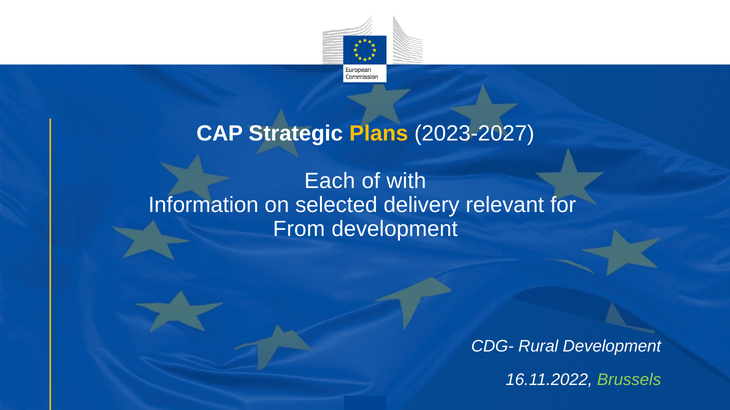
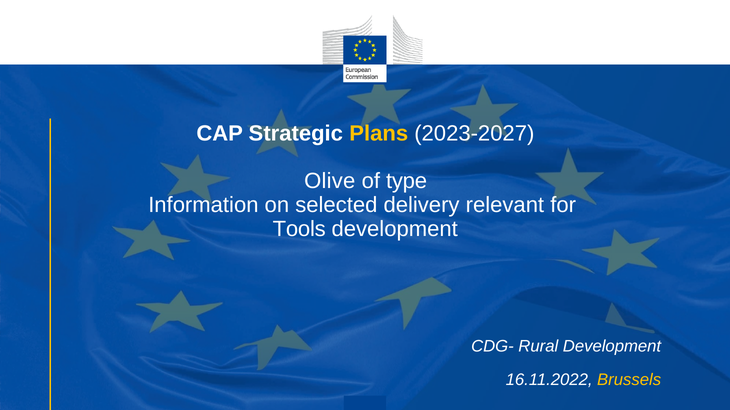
Each: Each -> Olive (330, 181)
with: with -> type (407, 181)
From: From -> Tools (299, 229)
Brussels colour: light green -> yellow (629, 380)
